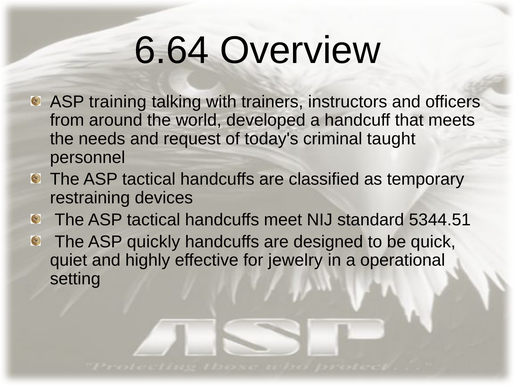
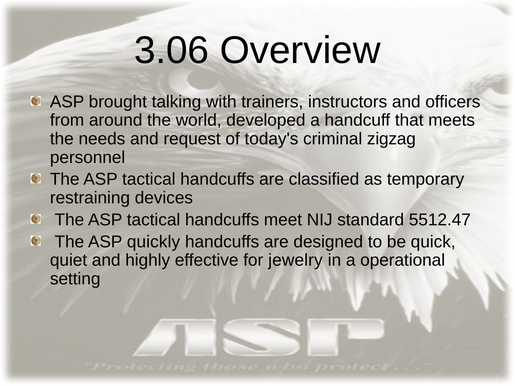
6.64: 6.64 -> 3.06 (172, 50)
training: training -> brought (118, 102)
taught: taught -> zigzag (391, 139)
5344.51: 5344.51 -> 5512.47 (440, 220)
